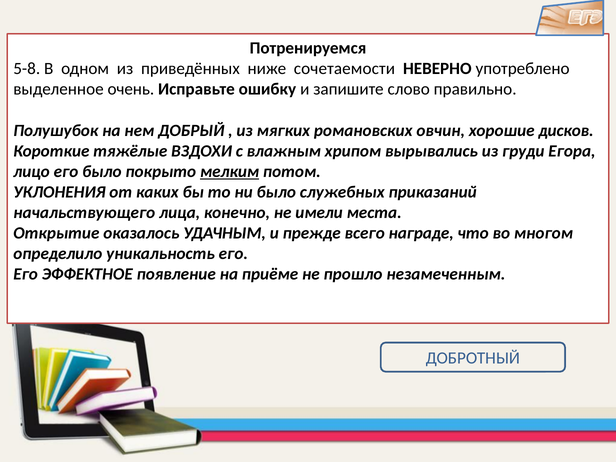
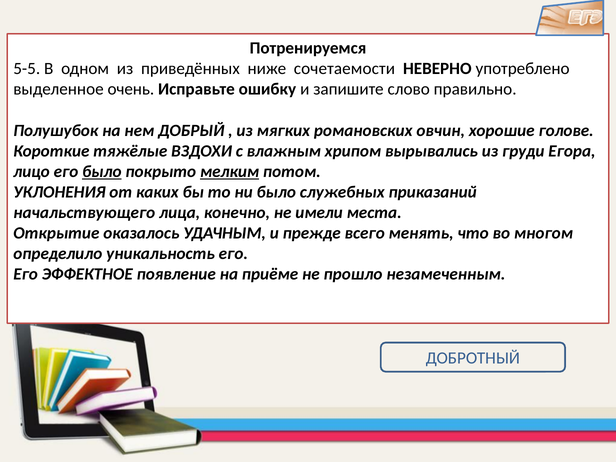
5-8: 5-8 -> 5-5 (27, 69)
дисков: дисков -> голове (566, 130)
было underline: none -> present (102, 171)
награде: награде -> менять (421, 233)
